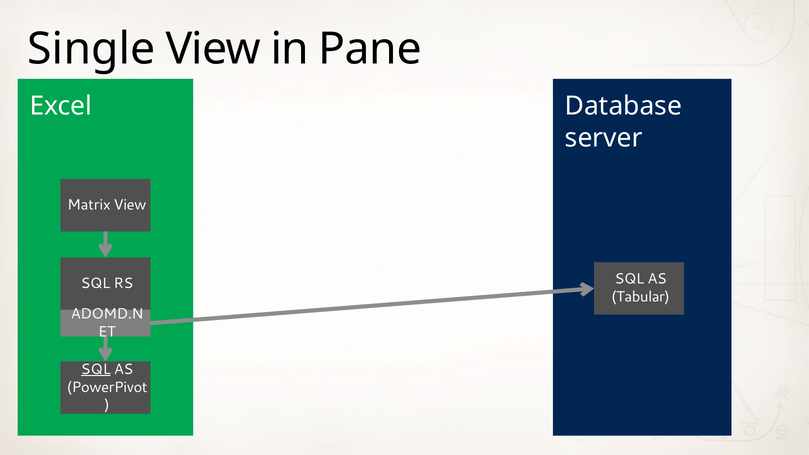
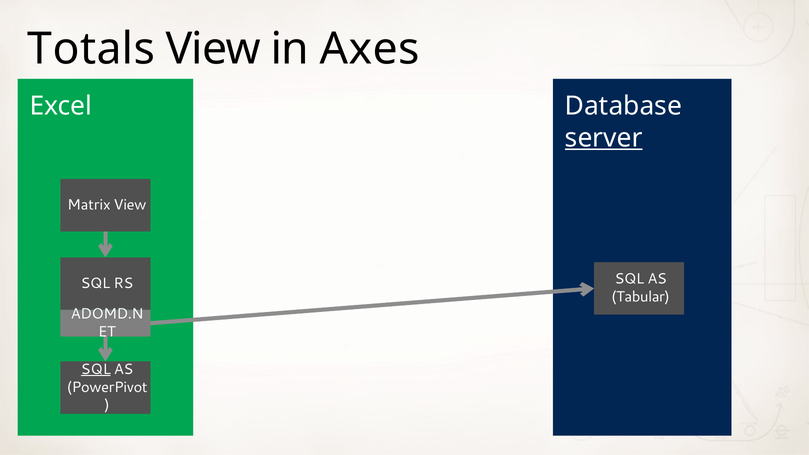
Single: Single -> Totals (91, 49)
Pane: Pane -> Axes (370, 49)
server underline: none -> present (604, 138)
